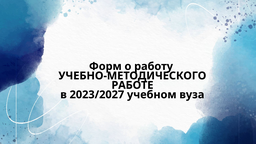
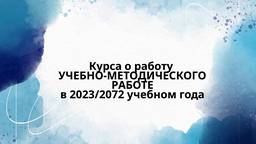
Форм: Форм -> Курса (105, 66)
2023/2027: 2023/2027 -> 2023/2072 (97, 95)
вуза: вуза -> года (192, 95)
